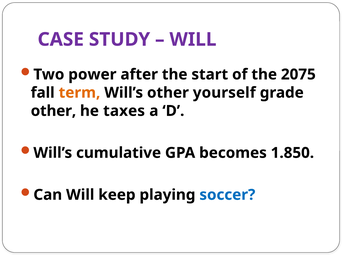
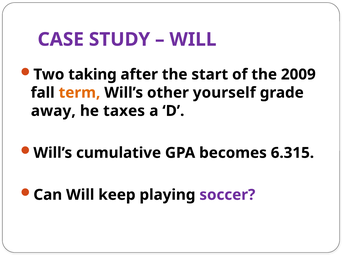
power: power -> taking (92, 75)
2075: 2075 -> 2009 (298, 75)
other: other -> away (53, 111)
1.850: 1.850 -> 6.315 (292, 153)
soccer colour: blue -> purple (227, 195)
